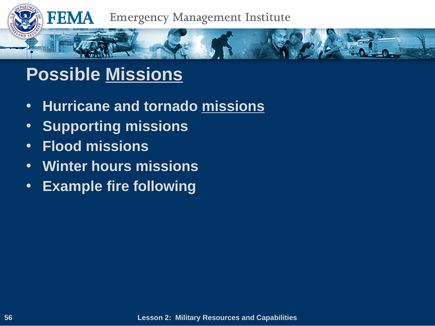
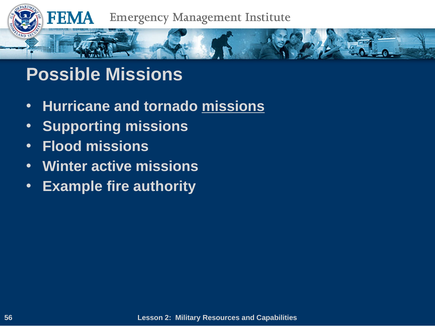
Missions underline: present -> none (144, 75)
hours: hours -> active (112, 167)
following: following -> authority (165, 187)
